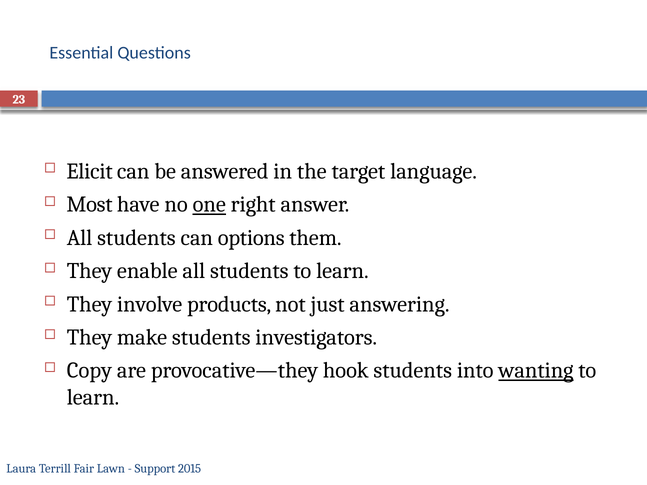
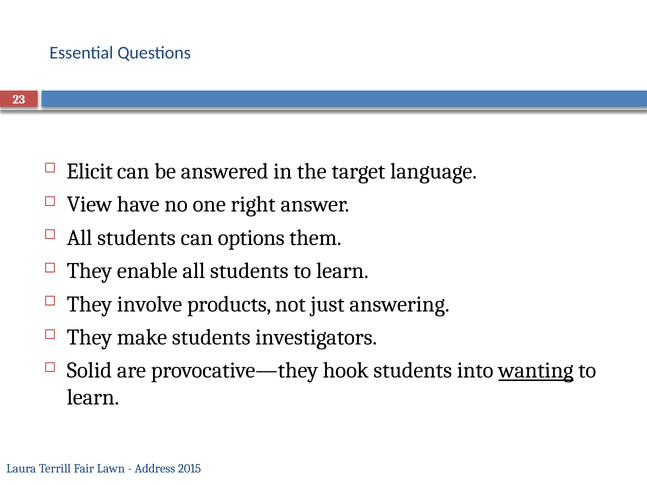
Most: Most -> View (89, 205)
one underline: present -> none (209, 205)
Copy: Copy -> Solid (89, 371)
Support: Support -> Address (155, 469)
